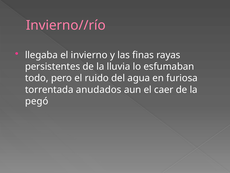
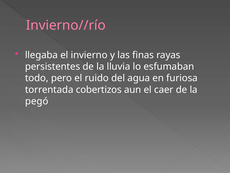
anudados: anudados -> cobertizos (99, 89)
